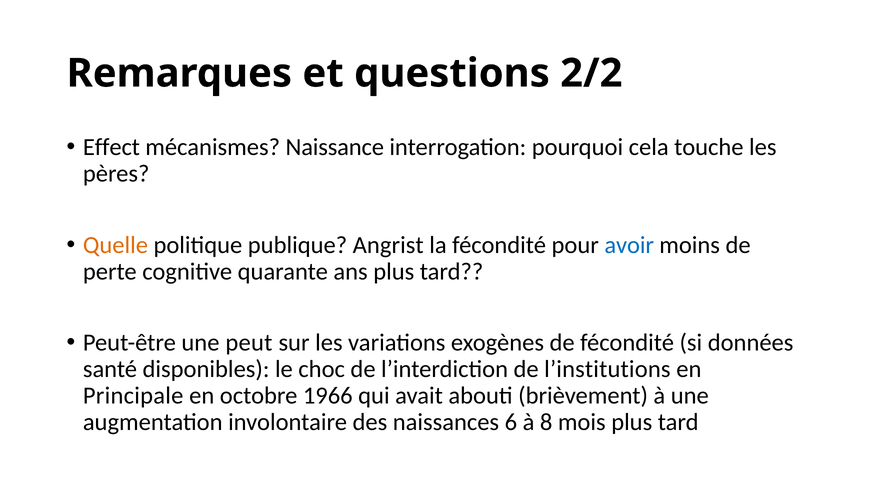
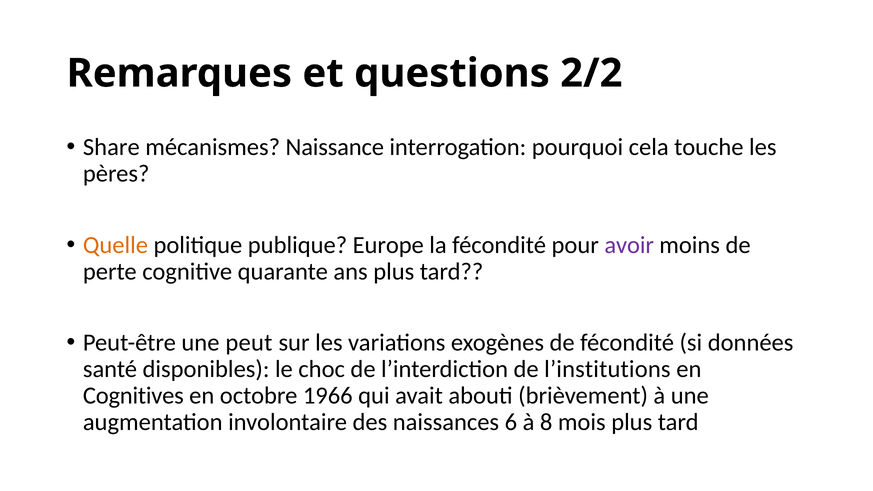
Effect: Effect -> Share (111, 147)
Angrist: Angrist -> Europe (388, 245)
avoir colour: blue -> purple (629, 245)
Principale: Principale -> Cognitives (133, 396)
